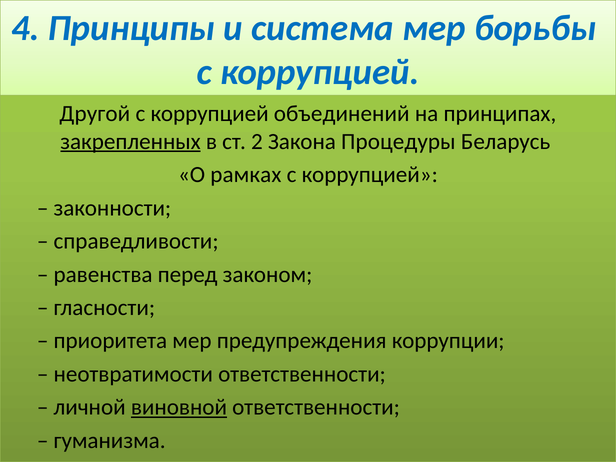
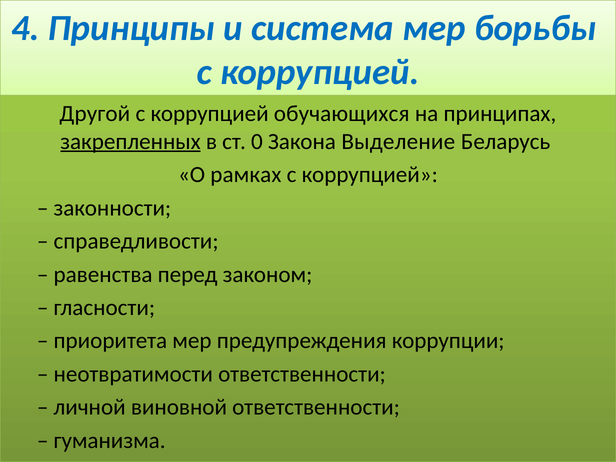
объединений: объединений -> обучающихся (342, 114)
2: 2 -> 0 (257, 141)
Процедуры: Процедуры -> Выделение (398, 141)
виновной underline: present -> none (179, 407)
